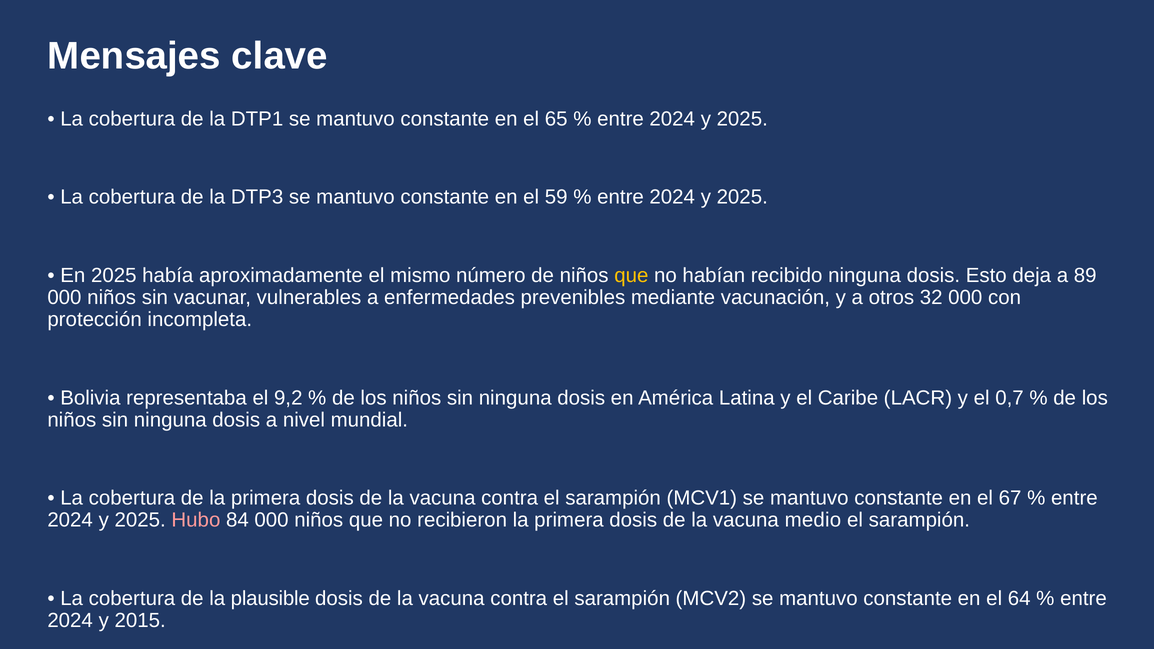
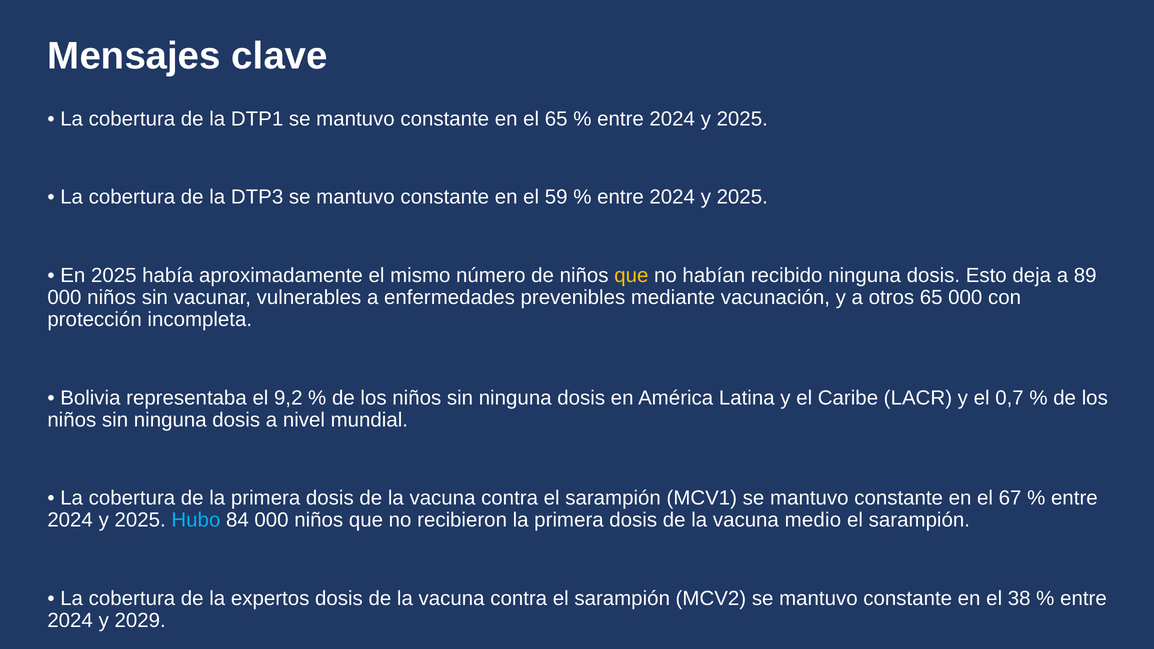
otros 32: 32 -> 65 (931, 298)
Hubo colour: pink -> light blue (196, 520)
plausible: plausible -> expertos (270, 599)
64: 64 -> 38 (1019, 599)
2015: 2015 -> 2029 (140, 621)
